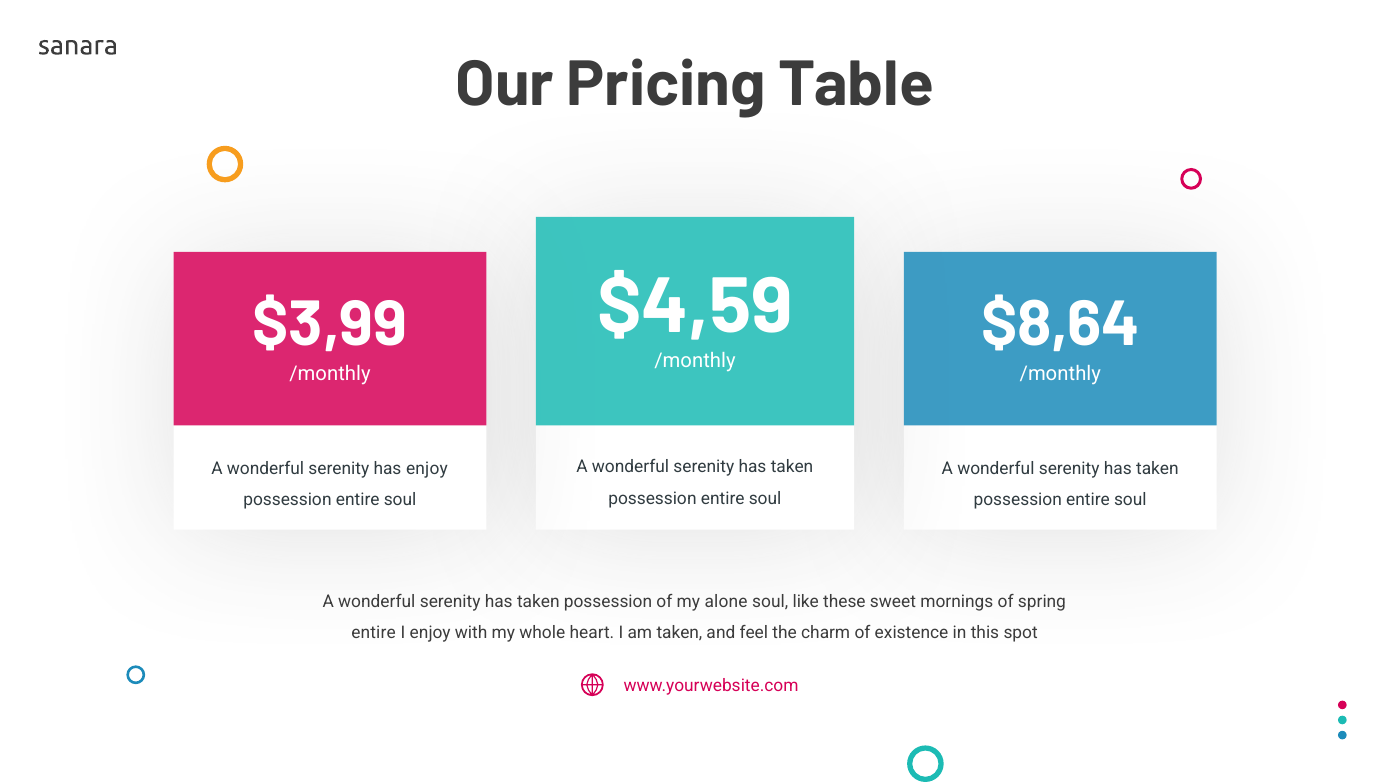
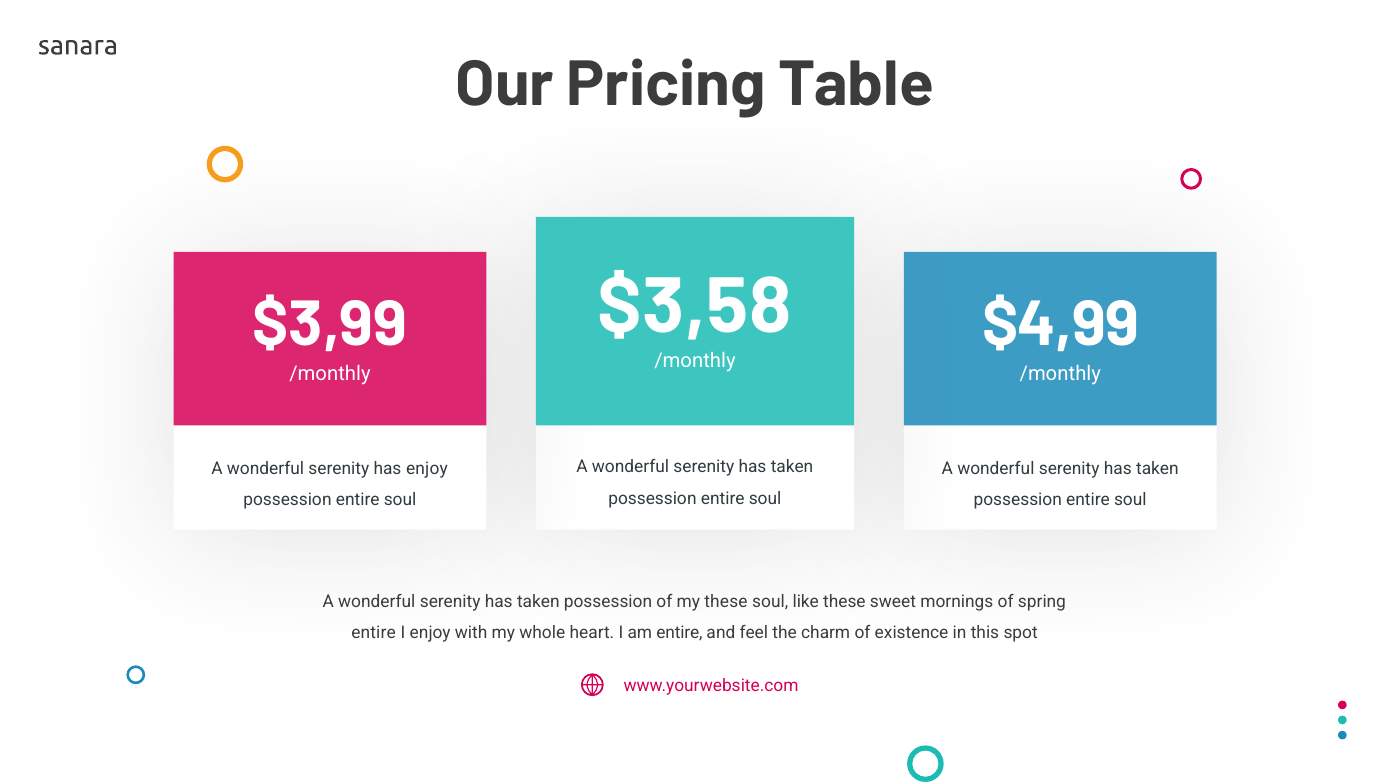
$4,59: $4,59 -> $3,58 (695, 307)
$8,64: $8,64 -> $4,99 (1061, 324)
my alone: alone -> these (726, 602)
am taken: taken -> entire (679, 633)
